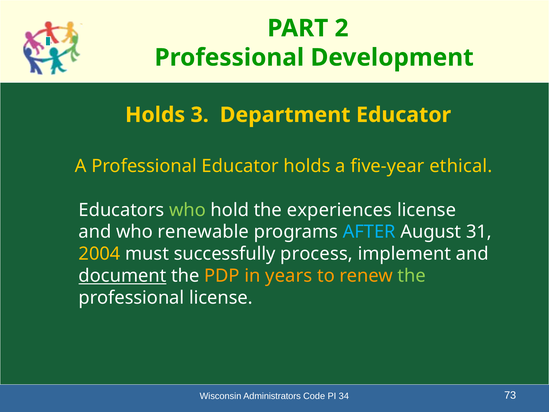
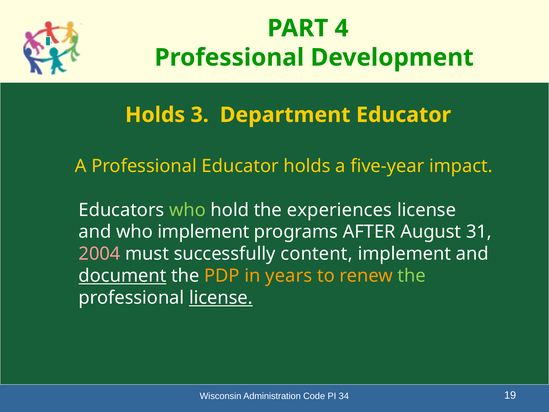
2: 2 -> 4 (342, 28)
ethical: ethical -> impact (461, 166)
who renewable: renewable -> implement (203, 232)
AFTER colour: light blue -> white (369, 232)
2004 colour: yellow -> pink (100, 254)
process: process -> content (317, 254)
license underline: none -> present (221, 298)
Administrators: Administrators -> Administration (272, 396)
73: 73 -> 19 (510, 395)
